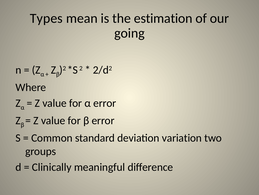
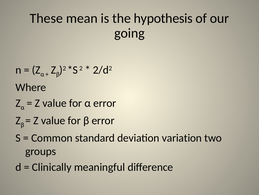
Types: Types -> These (46, 18)
estimation: estimation -> hypothesis (163, 18)
